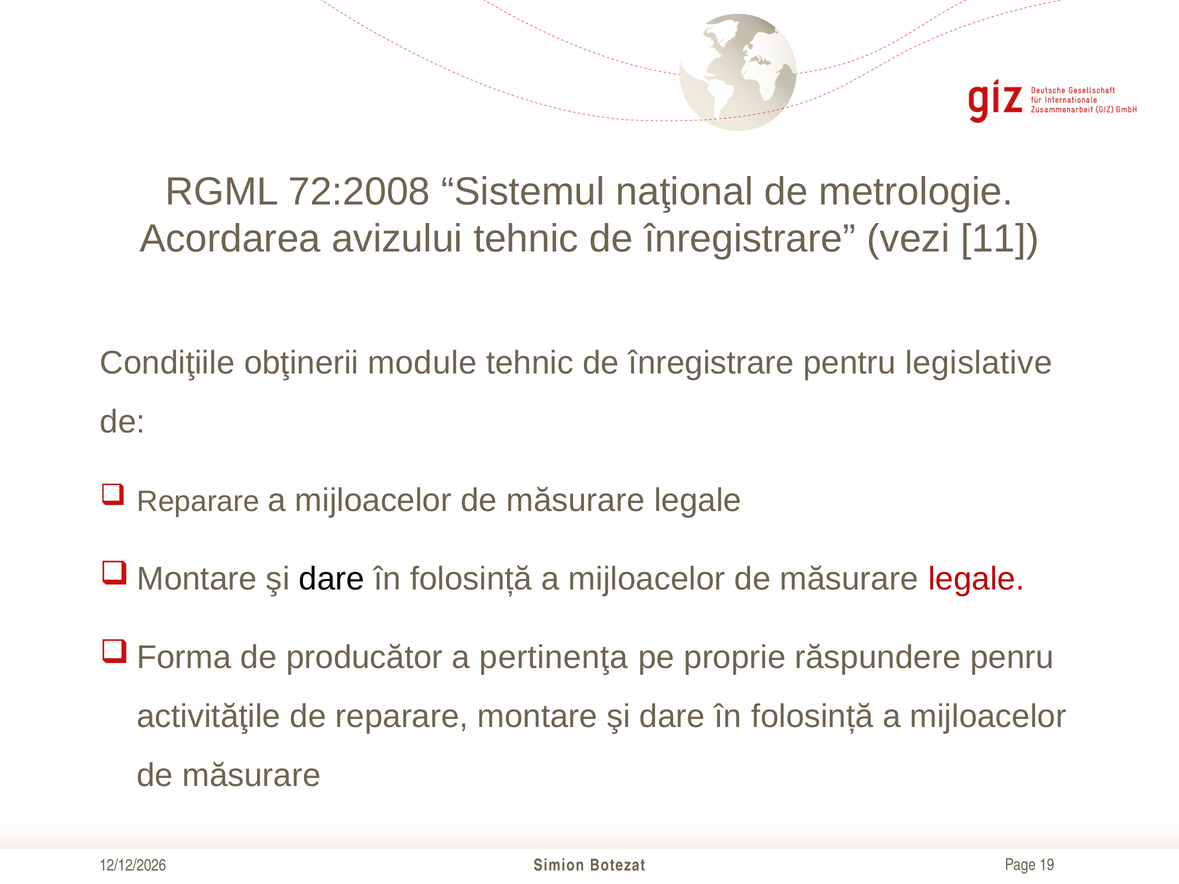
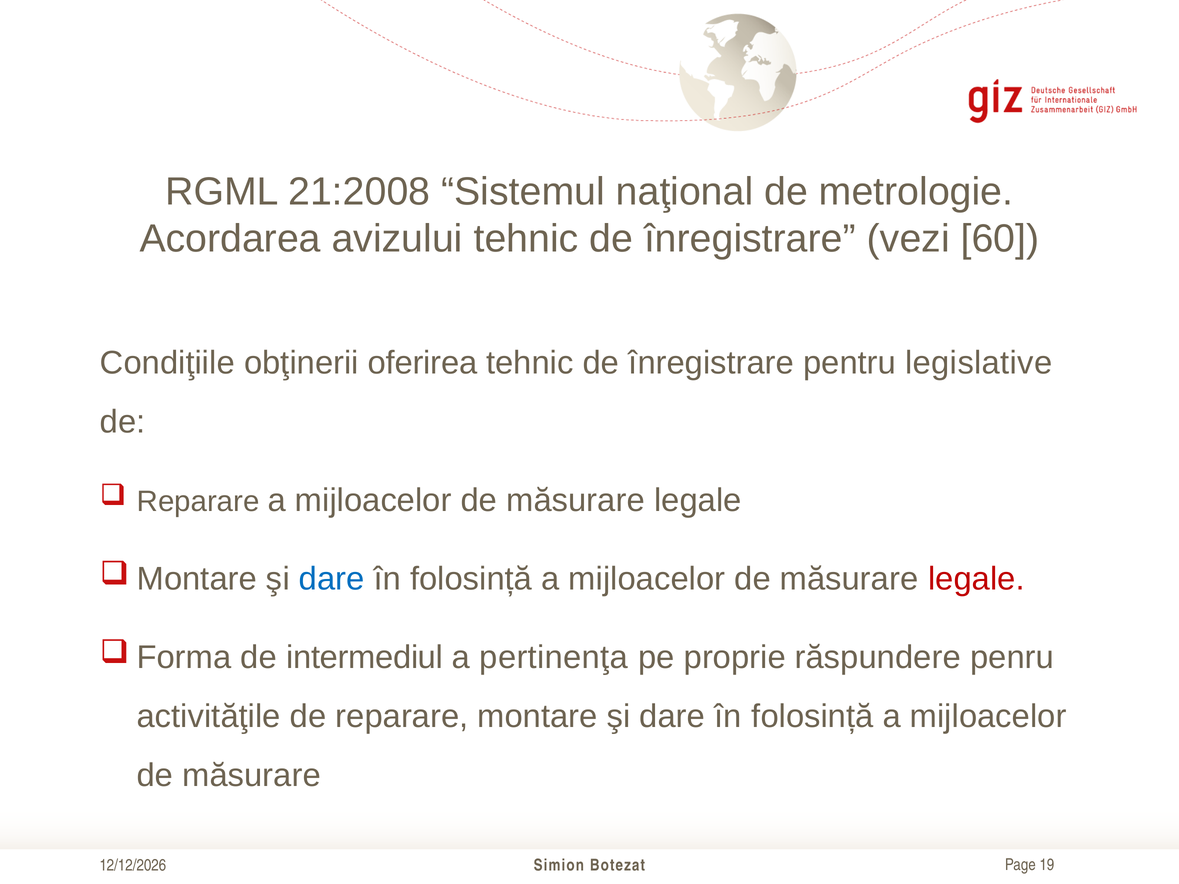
72:2008: 72:2008 -> 21:2008 (359, 192)
11: 11 -> 60 (1000, 239)
module: module -> oferirea (423, 363)
dare colour: black -> blue (332, 579)
producător: producător -> intermediul (365, 658)
